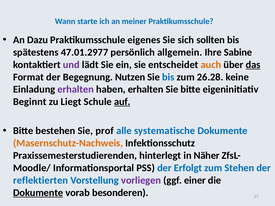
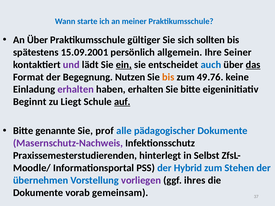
An Dazu: Dazu -> Über (38, 40)
eigenes: eigenes -> gültiger (144, 40)
47.01.2977: 47.01.2977 -> 15.09.2001 (85, 52)
Sabine: Sabine -> Seiner (238, 52)
ein underline: none -> present (124, 65)
auch colour: orange -> blue (211, 65)
bis colour: blue -> orange (168, 77)
26.28: 26.28 -> 49.76 (210, 77)
bestehen: bestehen -> genannte (55, 131)
systematische: systematische -> pädagogischer (165, 131)
Masernschutz-Nachweis colour: orange -> purple (68, 143)
Näher: Näher -> Selbst (207, 156)
Erfolgt: Erfolgt -> Hybrid (188, 168)
reflektierten: reflektierten -> übernehmen (41, 180)
einer: einer -> ihres (195, 180)
Dokumente underline: present -> none (38, 193)
besonderen: besonderen -> gemeinsam (120, 193)
